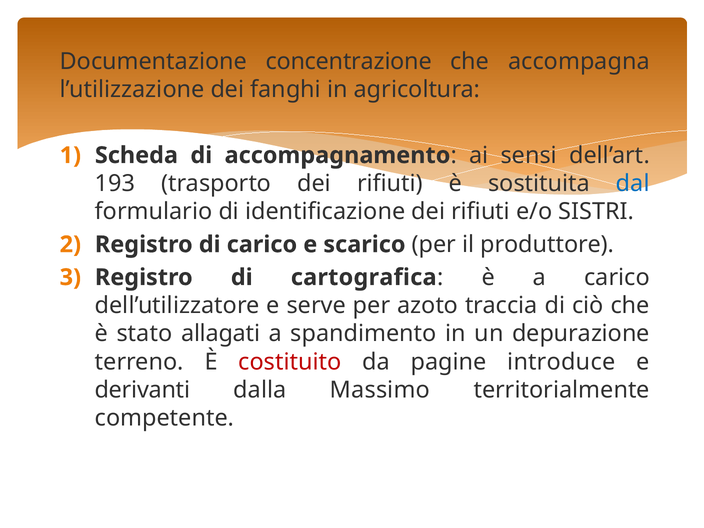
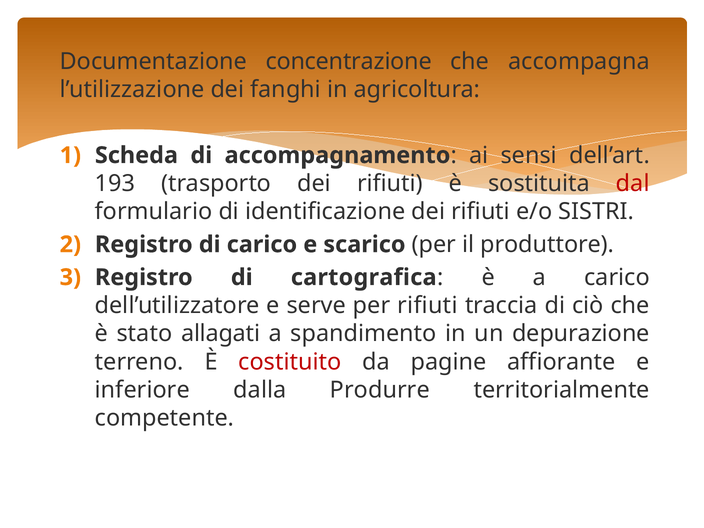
dal colour: blue -> red (633, 183)
per azoto: azoto -> rifiuti (428, 306)
introduce: introduce -> affiorante (561, 362)
derivanti: derivanti -> inferiore (142, 390)
Massimo: Massimo -> Produrre (380, 390)
